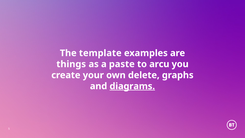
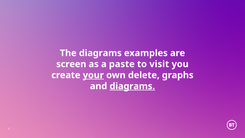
The template: template -> diagrams (100, 53)
things: things -> screen (71, 64)
arcu: arcu -> visit (159, 64)
your underline: none -> present (93, 75)
